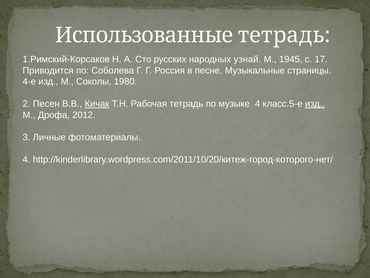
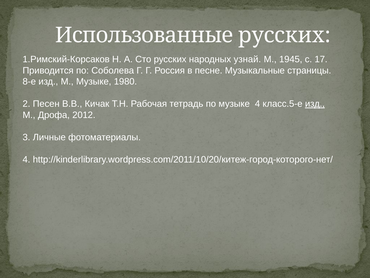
Использованные тетрадь: тетрадь -> русских (284, 35)
4-е: 4-е -> 8-е (29, 82)
М Соколы: Соколы -> Музыке (94, 82)
Кичак underline: present -> none (97, 104)
